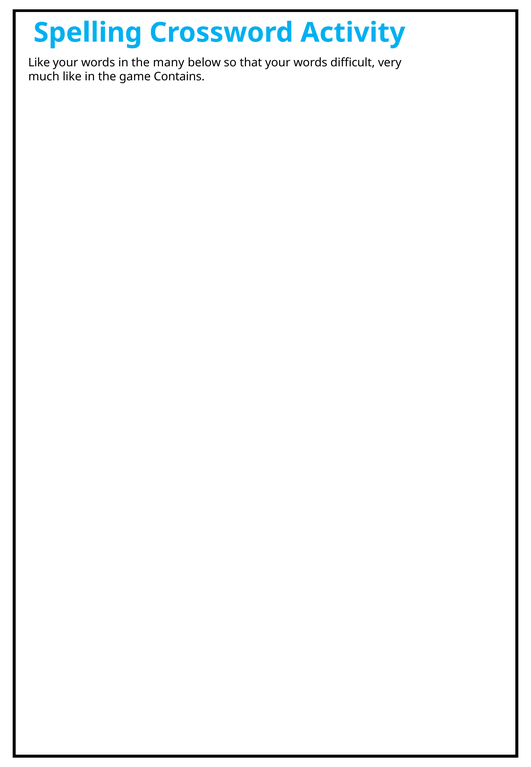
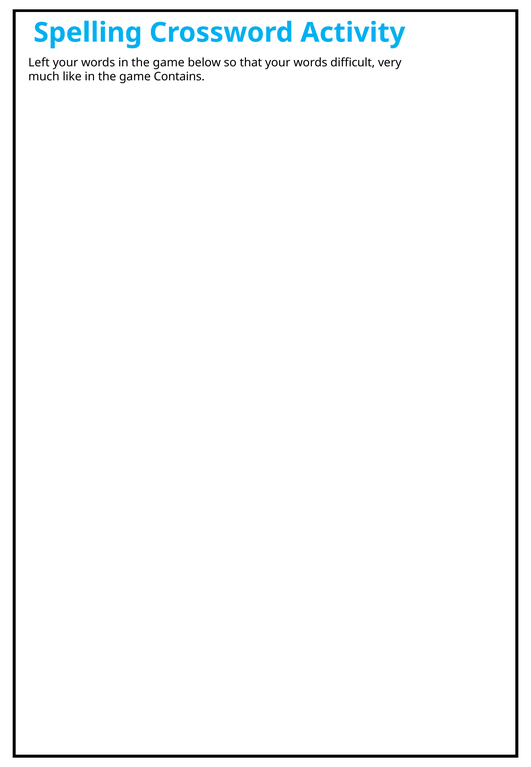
Like: Like -> Left (39, 63)
words in the many: many -> game (169, 63)
